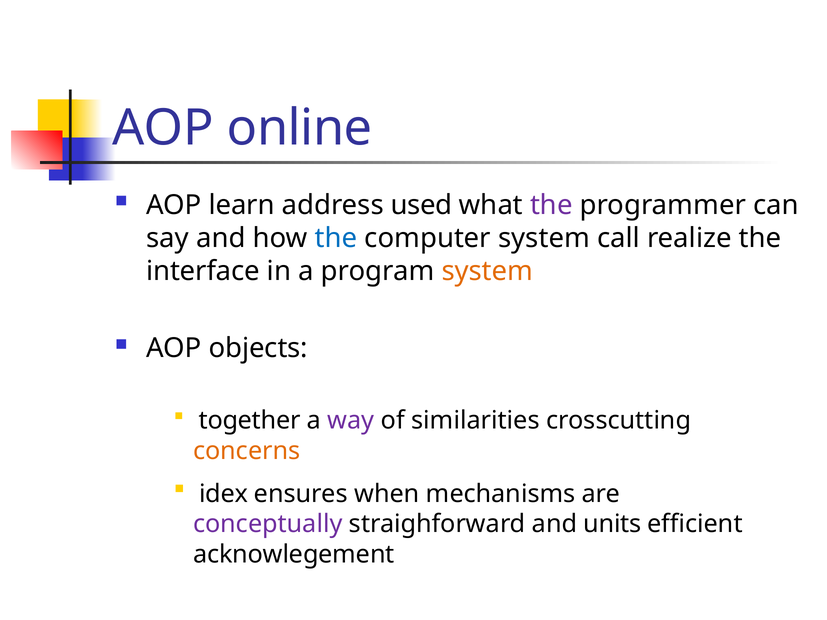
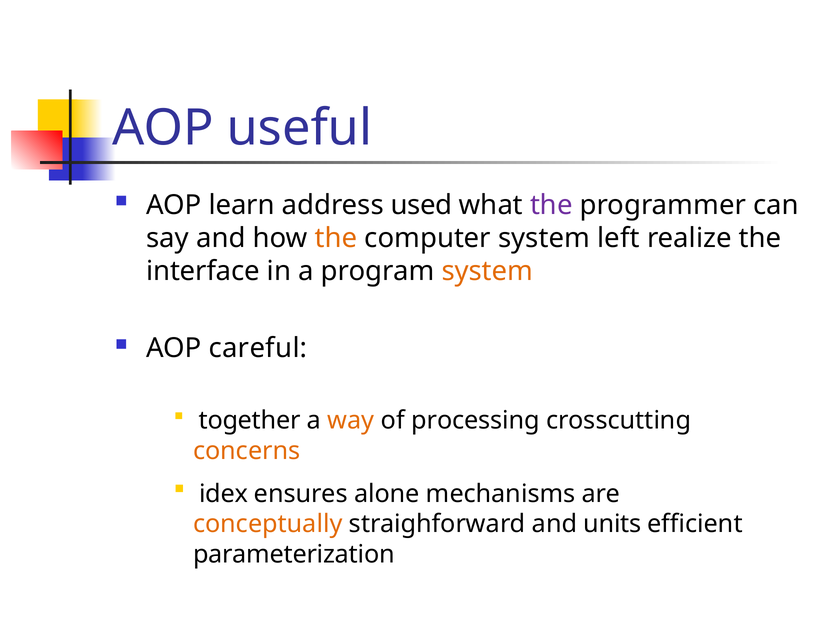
online: online -> useful (299, 128)
the colour: blue -> orange (336, 238)
call: call -> left (618, 238)
objects: objects -> careful (258, 348)
way colour: purple -> orange (351, 421)
similarities: similarities -> processing (476, 421)
when: when -> alone (387, 494)
conceptually colour: purple -> orange (268, 524)
acknowlegement: acknowlegement -> parameterization (294, 555)
